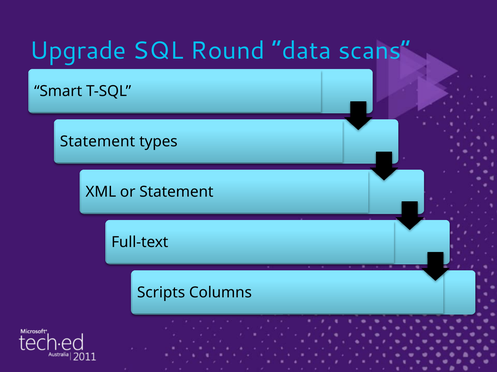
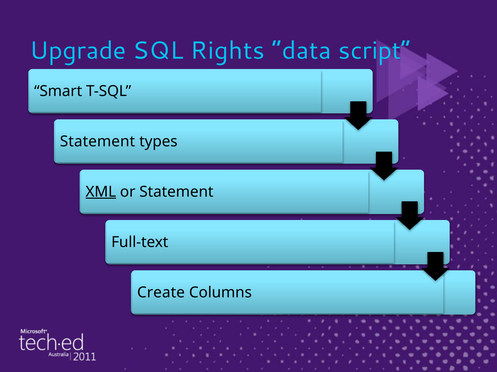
Round: Round -> Rights (228, 51)
scans: scans -> script (375, 51)
XML underline: none -> present (101, 192)
Scripts: Scripts -> Create (161, 293)
